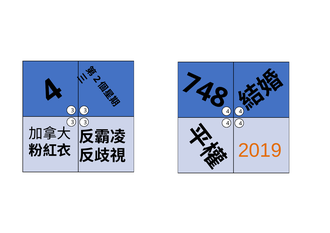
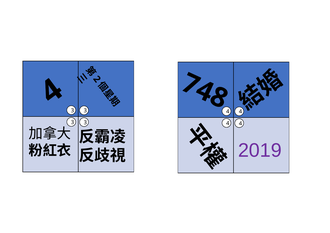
2019 colour: orange -> purple (260, 151)
